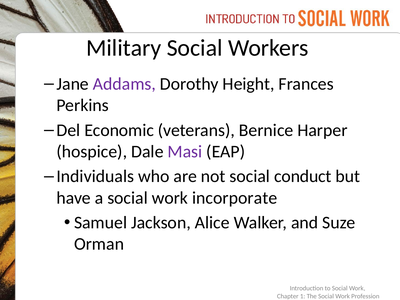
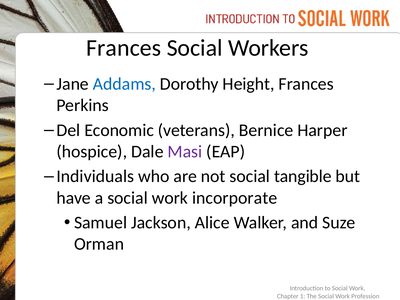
Military: Military -> Frances (124, 48)
Addams colour: purple -> blue (124, 84)
conduct: conduct -> tangible (303, 176)
